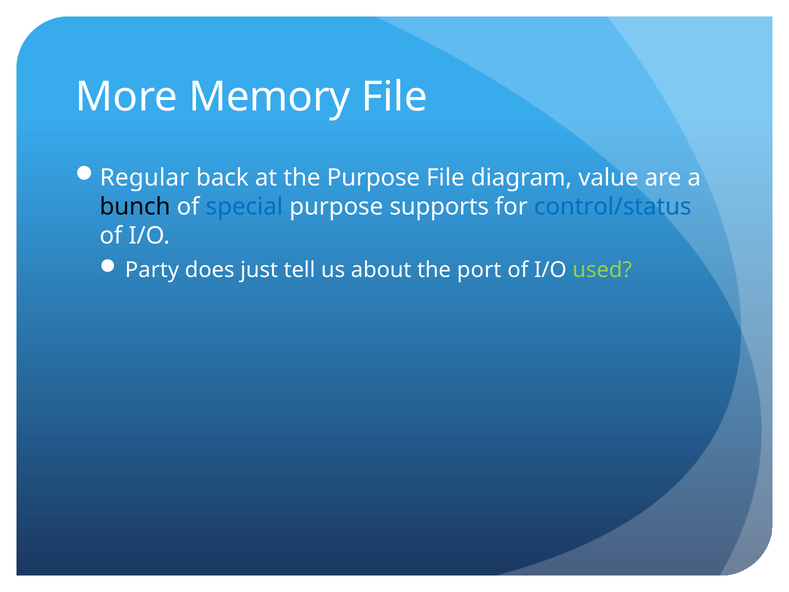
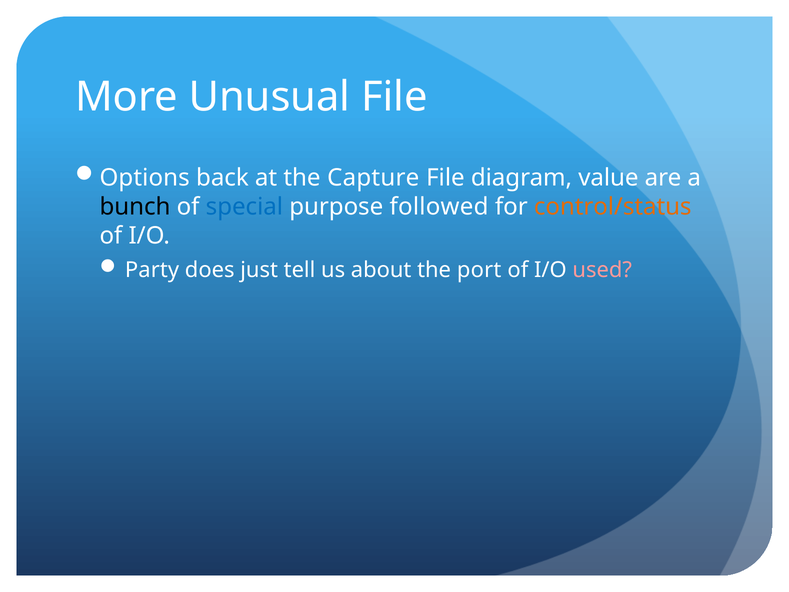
Memory: Memory -> Unusual (270, 97)
Regular: Regular -> Options (145, 178)
the Purpose: Purpose -> Capture (373, 178)
supports: supports -> followed (439, 207)
control/status colour: blue -> orange (613, 207)
used colour: light green -> pink (602, 270)
